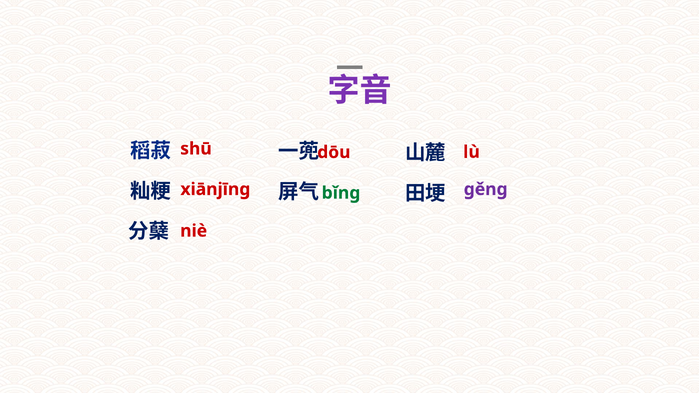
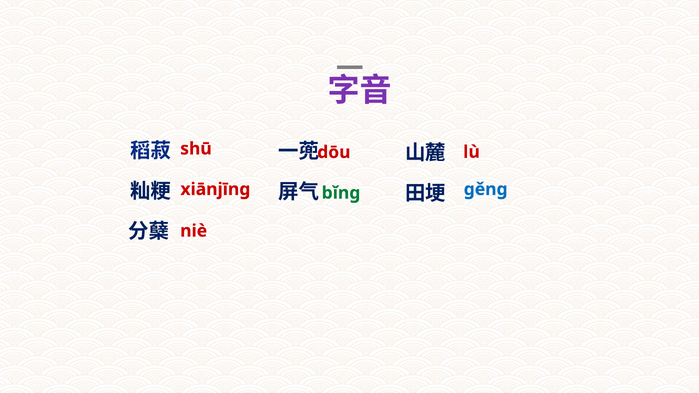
gěng colour: purple -> blue (486, 189)
